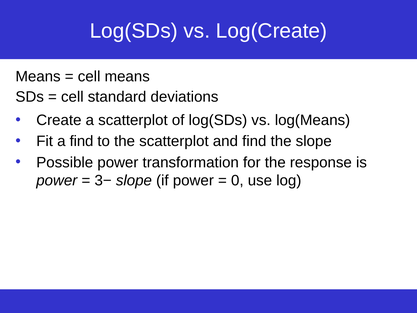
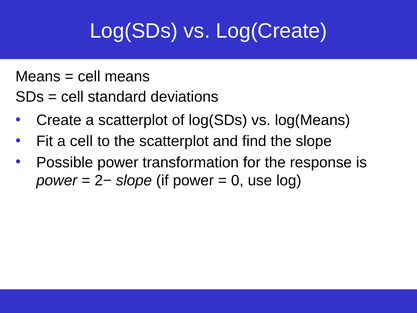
a find: find -> cell (81, 141)
3−: 3− -> 2− (103, 180)
